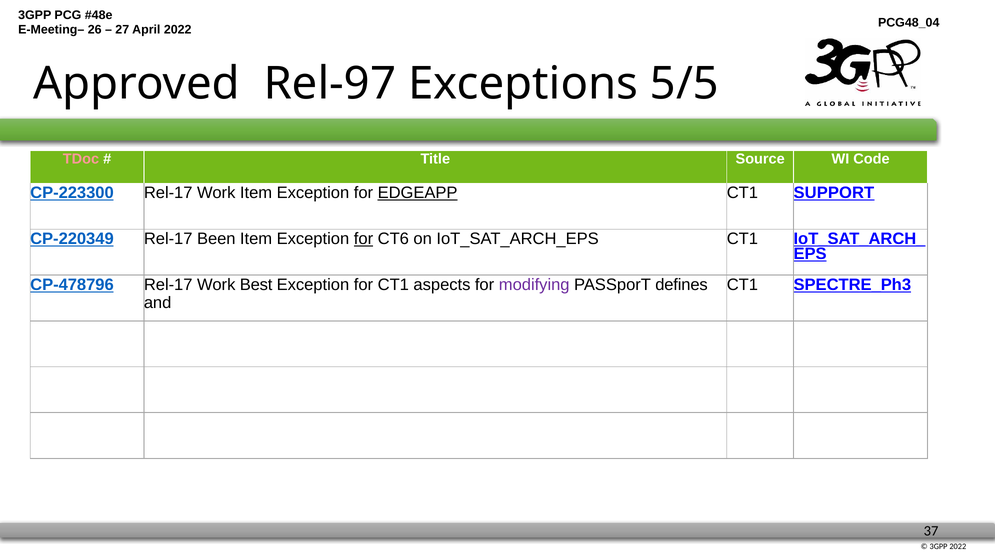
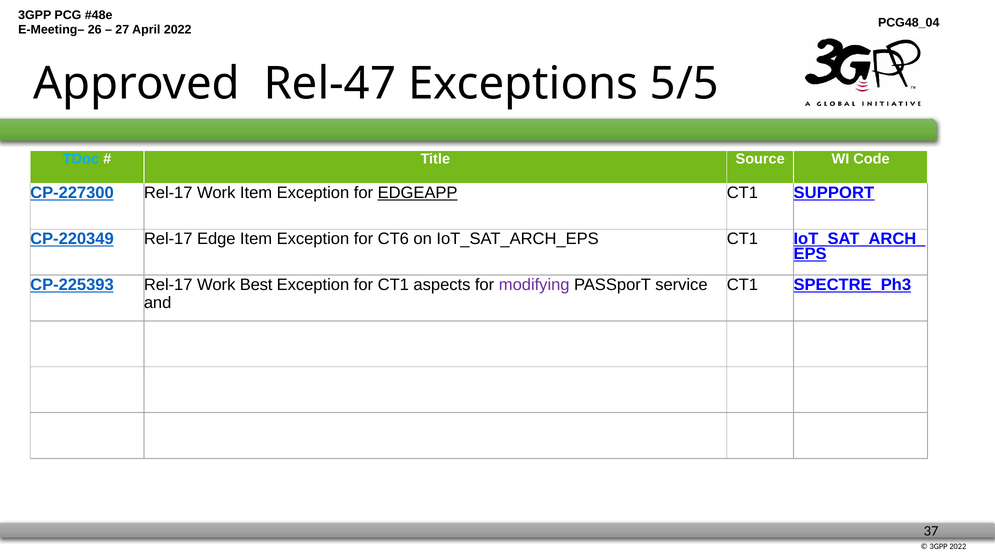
Rel-97: Rel-97 -> Rel-47 (330, 84)
TDoc colour: pink -> light blue (81, 159)
CP-223300: CP-223300 -> CP-227300 (72, 193)
Been: Been -> Edge (216, 239)
for underline: present -> none (363, 239)
CP-478796: CP-478796 -> CP-225393 (72, 285)
defines: defines -> service (681, 285)
